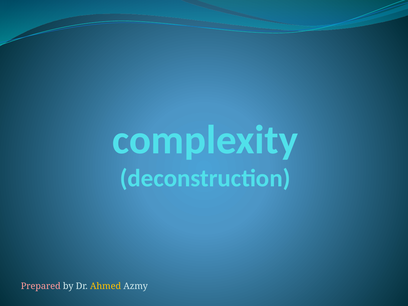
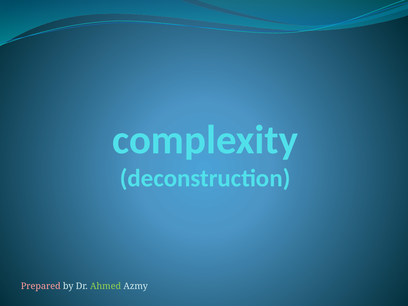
Ahmed colour: yellow -> light green (106, 286)
